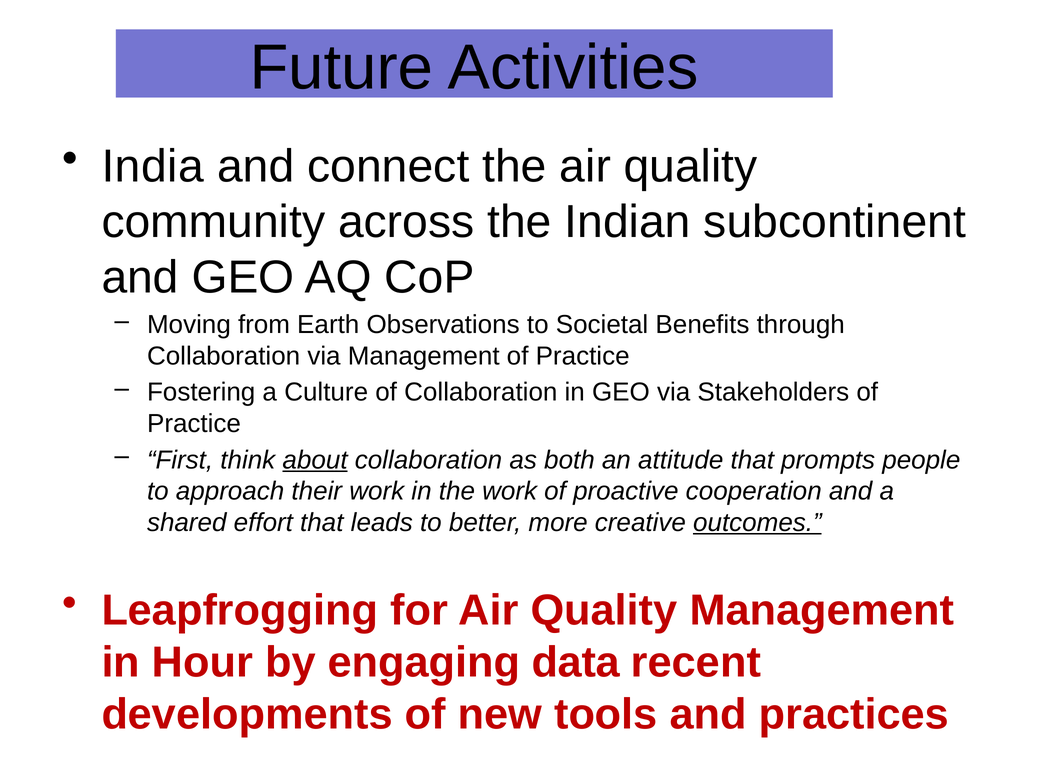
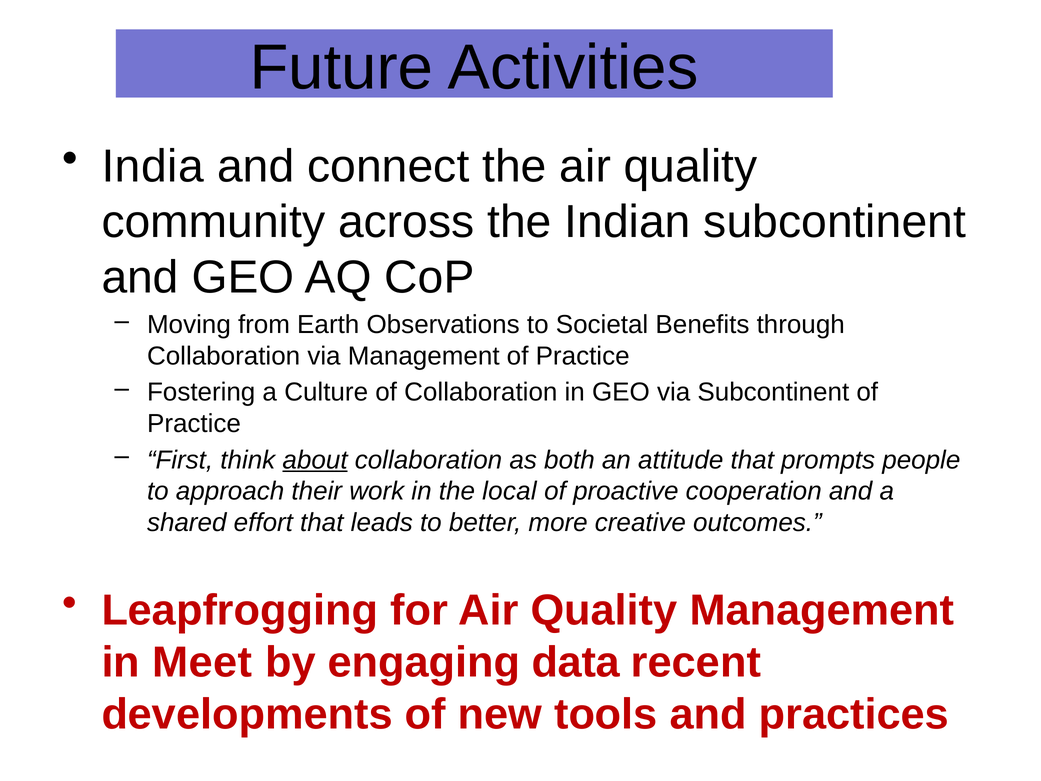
via Stakeholders: Stakeholders -> Subcontinent (773, 392)
the work: work -> local (509, 491)
outcomes underline: present -> none (757, 522)
Hour: Hour -> Meet (202, 662)
